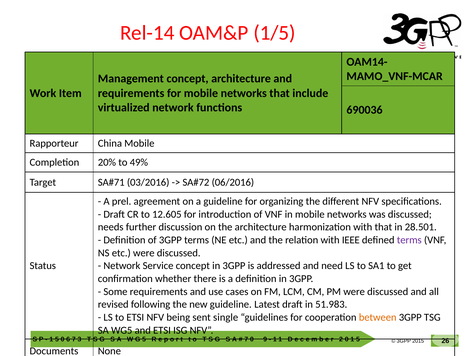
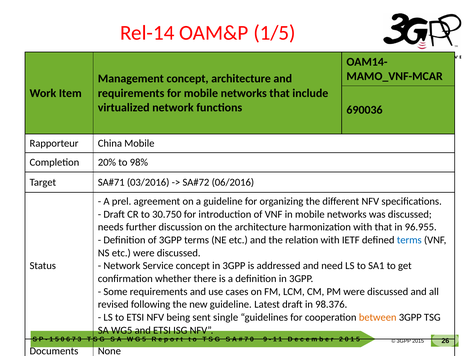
49%: 49% -> 98% (139, 163)
12.605: 12.605 -> 30.750 (167, 214)
28.501: 28.501 -> 96.955 (421, 227)
IEEE: IEEE -> IETF (351, 240)
terms colour: purple -> blue (409, 240)
51.983: 51.983 -> 98.376 (331, 305)
